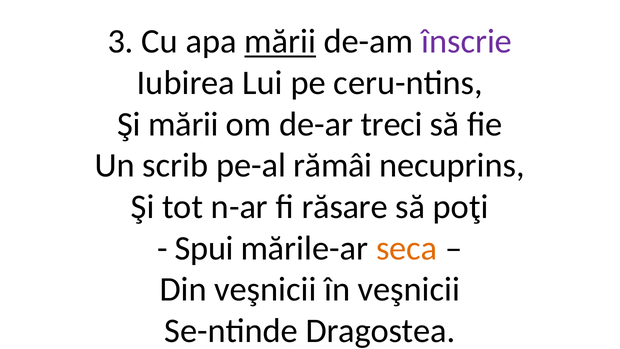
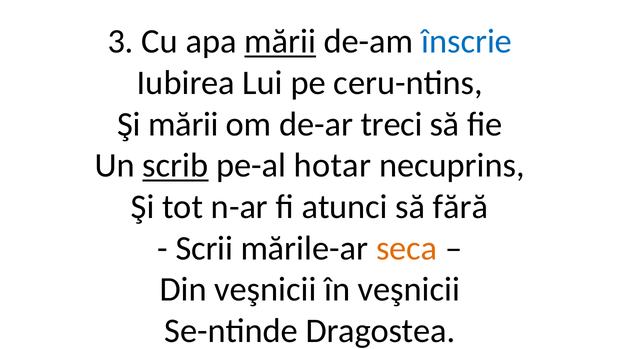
înscrie colour: purple -> blue (467, 41)
scrib underline: none -> present (175, 165)
rămâi: rămâi -> hotar (333, 165)
răsare: răsare -> atunci (345, 207)
poţi: poţi -> fără (461, 207)
Spui: Spui -> Scrii (204, 248)
